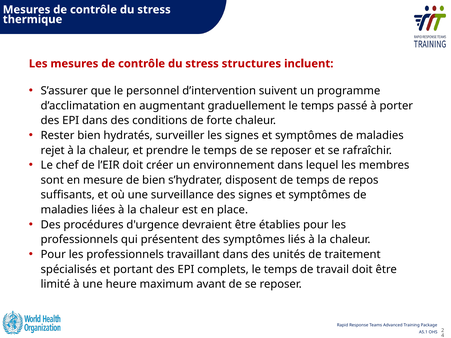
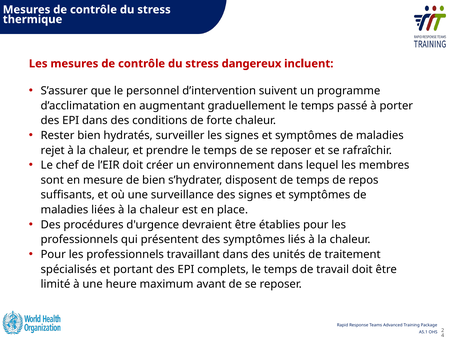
structures: structures -> dangereux (252, 64)
